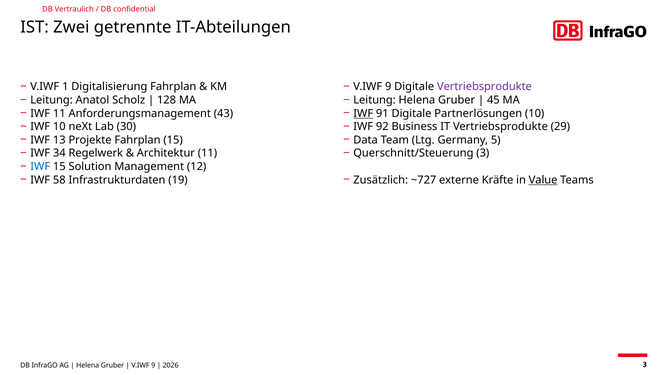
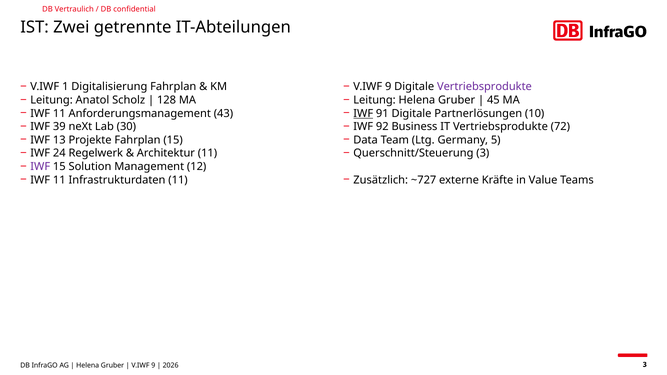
IWF 10: 10 -> 39 (59, 127)
29: 29 -> 72 (560, 127)
34: 34 -> 24 (59, 153)
IWF colour: blue -> purple (40, 167)
58: 58 -> 11 (59, 180)
Infrastrukturdaten 19: 19 -> 11 (178, 180)
Value underline: present -> none (543, 180)
